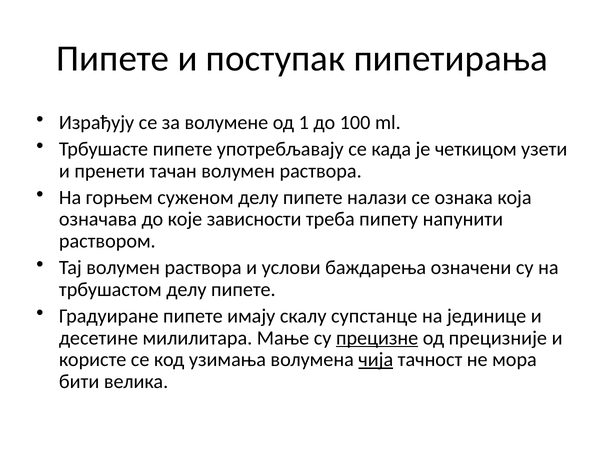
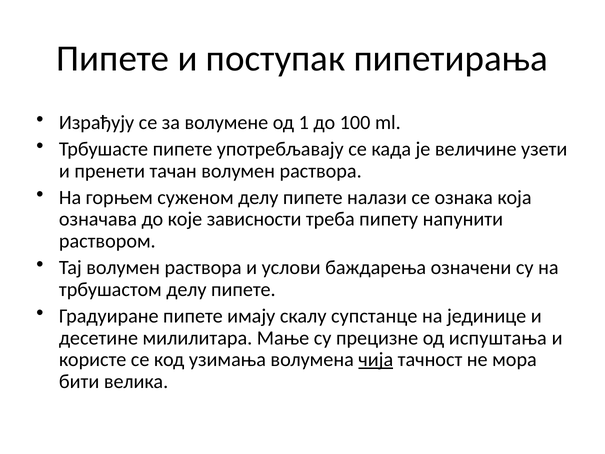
четкицом: четкицом -> величине (476, 149)
прецизне underline: present -> none (377, 338)
прецизније: прецизније -> испуштања (498, 338)
